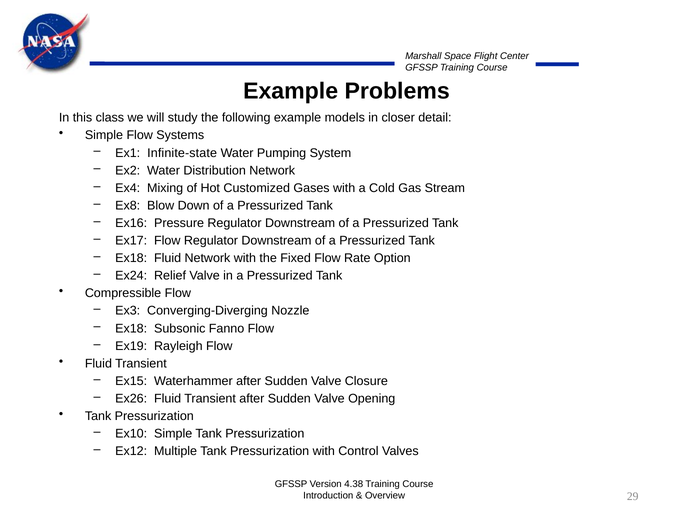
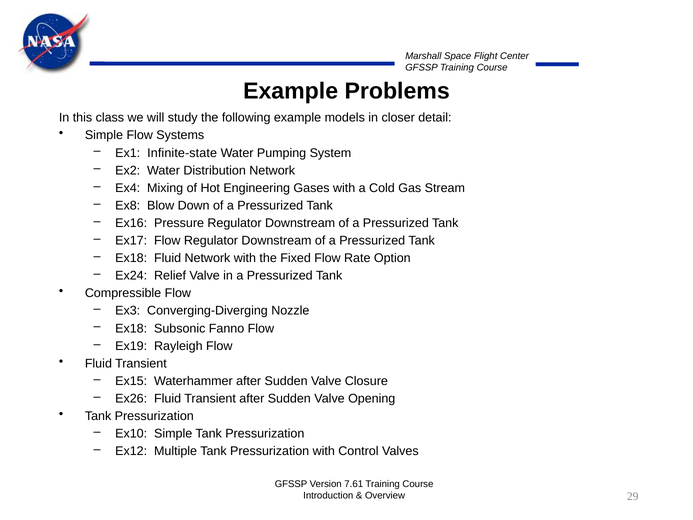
Customized: Customized -> Engineering (257, 188)
4.38: 4.38 -> 7.61 (354, 484)
